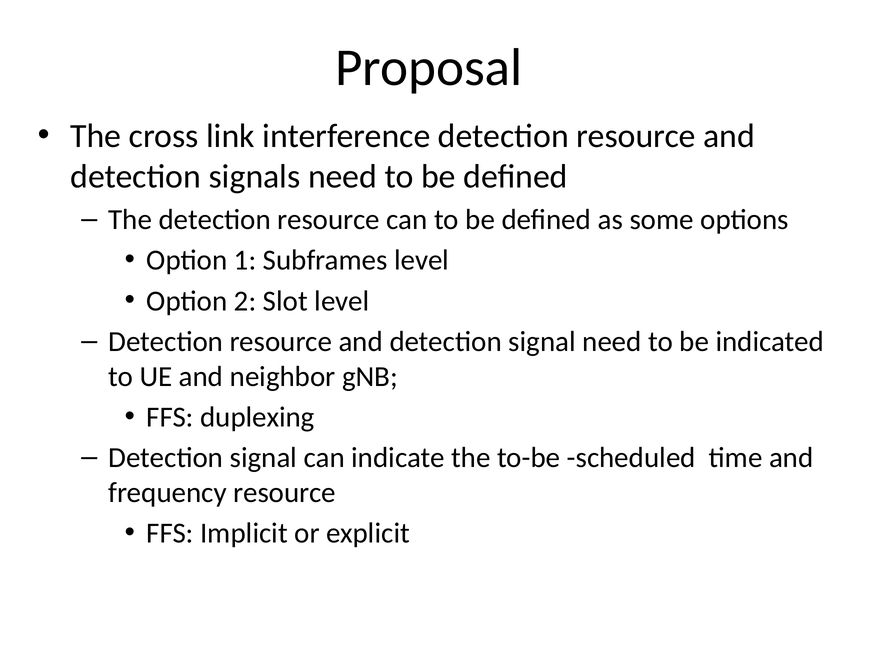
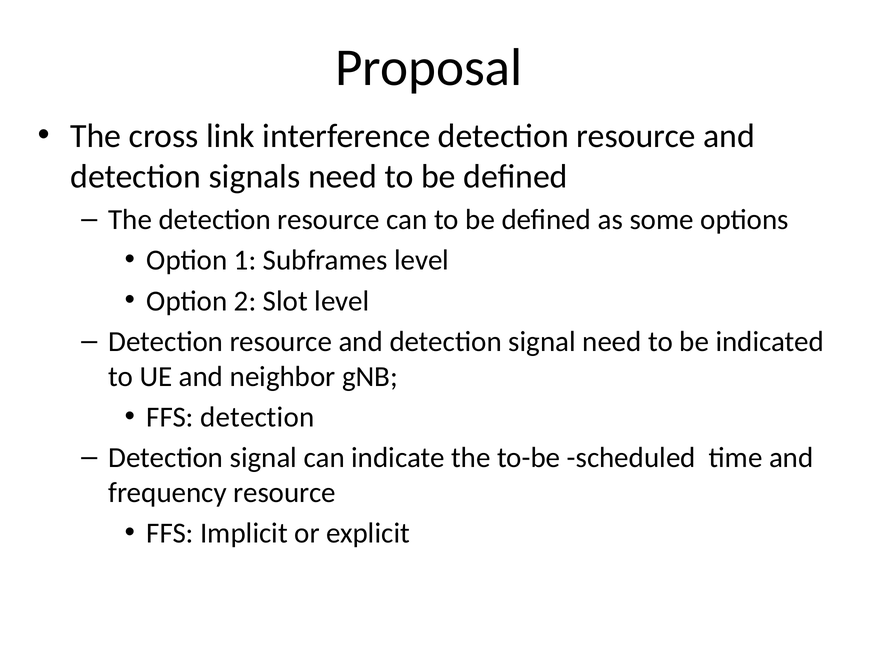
FFS duplexing: duplexing -> detection (257, 417)
